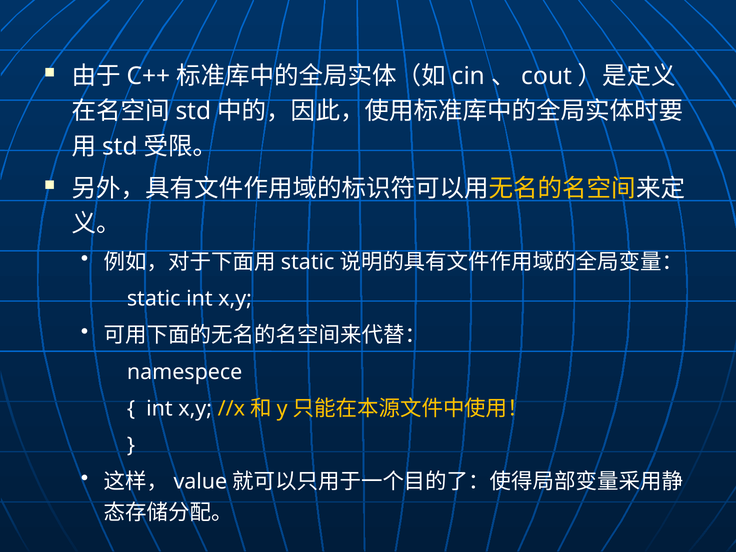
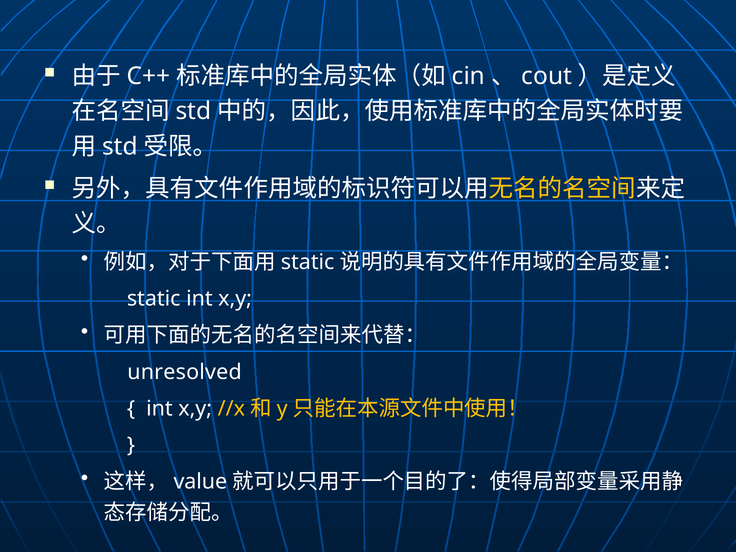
namespece: namespece -> unresolved (185, 372)
